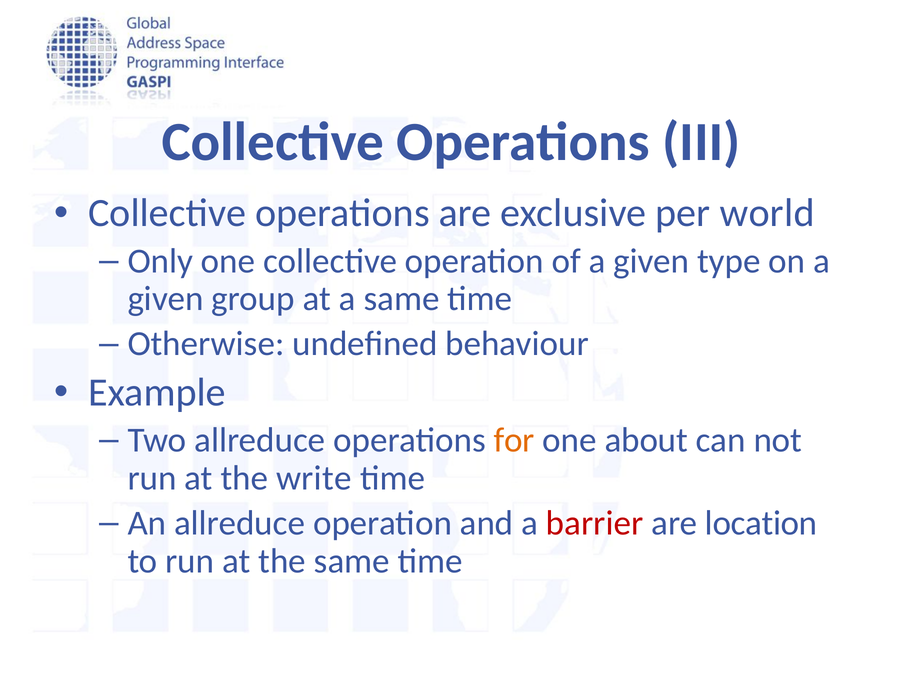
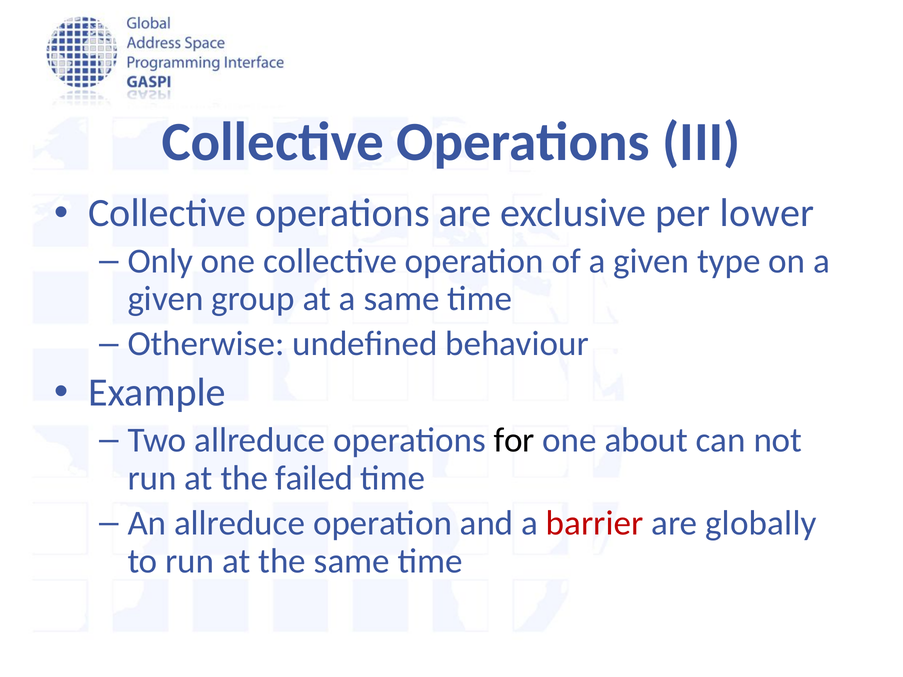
world: world -> lower (767, 213)
for colour: orange -> black (514, 440)
write: write -> failed (314, 478)
location: location -> globally (761, 523)
